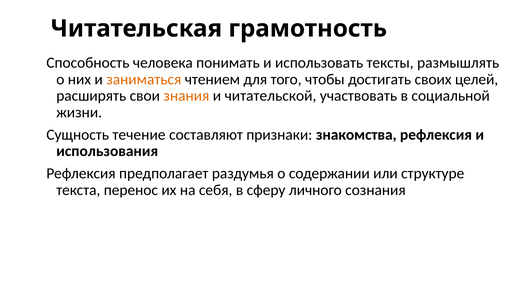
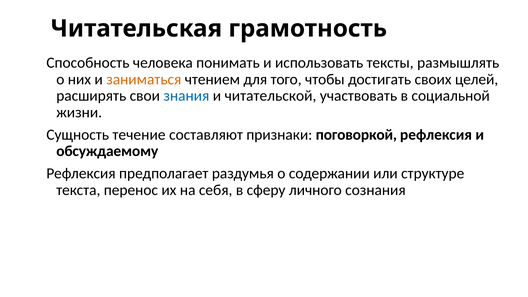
знания colour: orange -> blue (186, 96)
знакомства: знакомства -> поговоркой (356, 135)
использования: использования -> обсуждаемому (107, 151)
